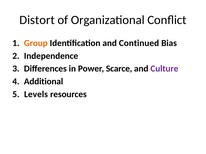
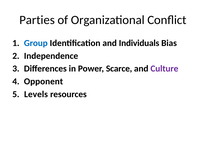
Distort: Distort -> Parties (37, 20)
Group colour: orange -> blue (36, 43)
Continued: Continued -> Individuals (139, 43)
Additional: Additional -> Opponent (43, 82)
